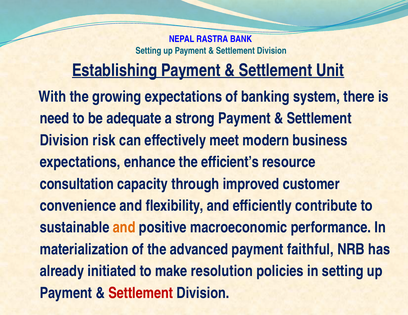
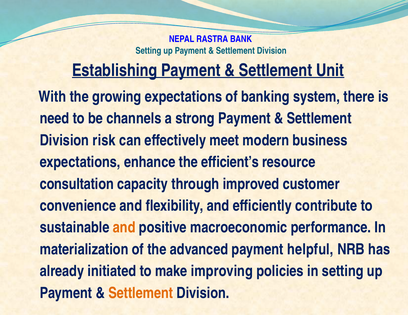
adequate: adequate -> channels (134, 119)
faithful: faithful -> helpful (310, 250)
resolution: resolution -> improving (222, 271)
Settlement colour: red -> orange (141, 293)
